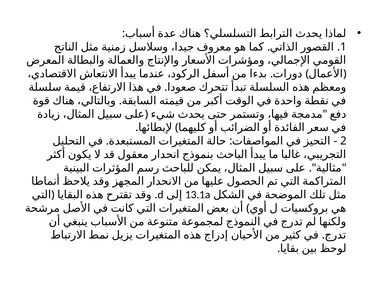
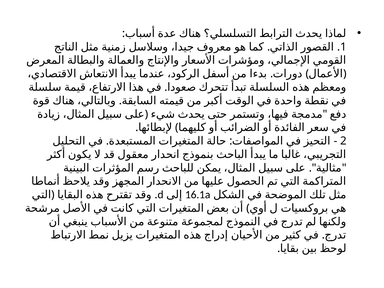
13.1a: 13.1a -> 16.1a (198, 195)
